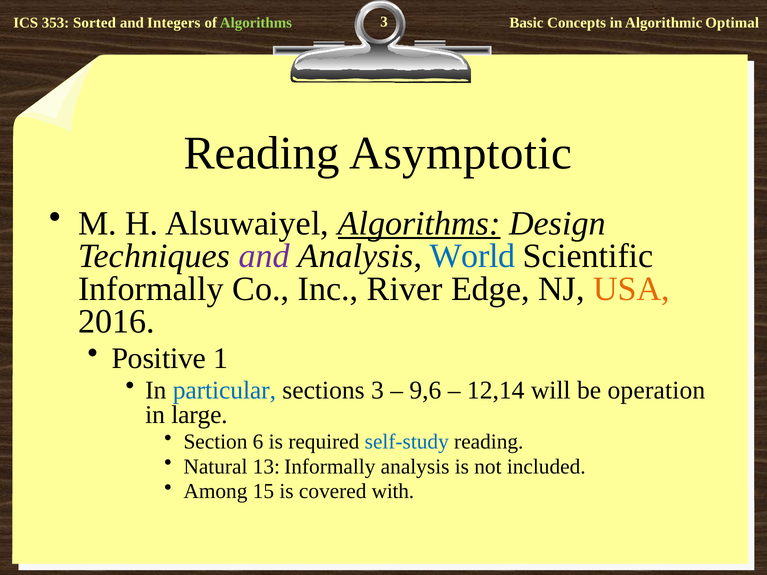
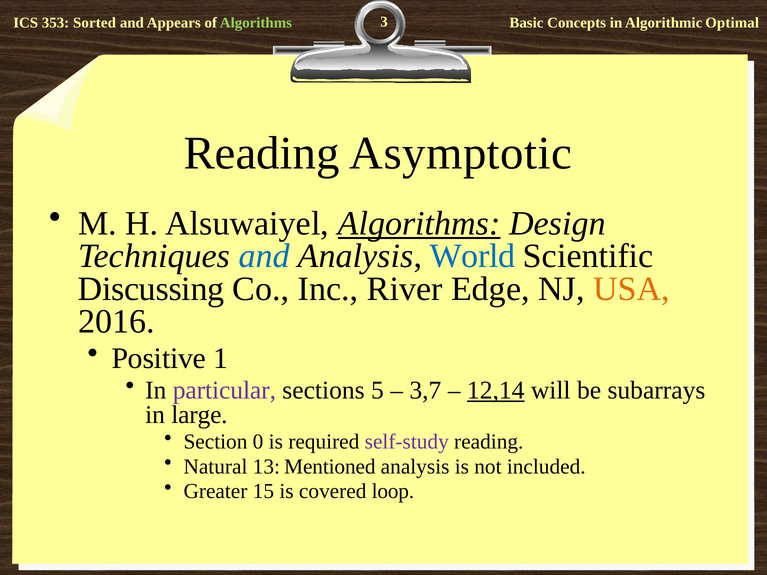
Integers: Integers -> Appears (174, 23)
and colour: purple -> blue (264, 256)
Informally: Informally -> Discussing (151, 289)
particular colour: blue -> purple (224, 391)
sections 3: 3 -> 5 (377, 391)
9,6: 9,6 -> 3,7 (425, 391)
12,14 underline: none -> present (496, 391)
operation: operation -> subarrays (656, 391)
6: 6 -> 0 (258, 442)
self-study colour: blue -> purple (407, 442)
13 Informally: Informally -> Mentioned (330, 467)
Among: Among -> Greater (215, 491)
with: with -> loop (393, 491)
